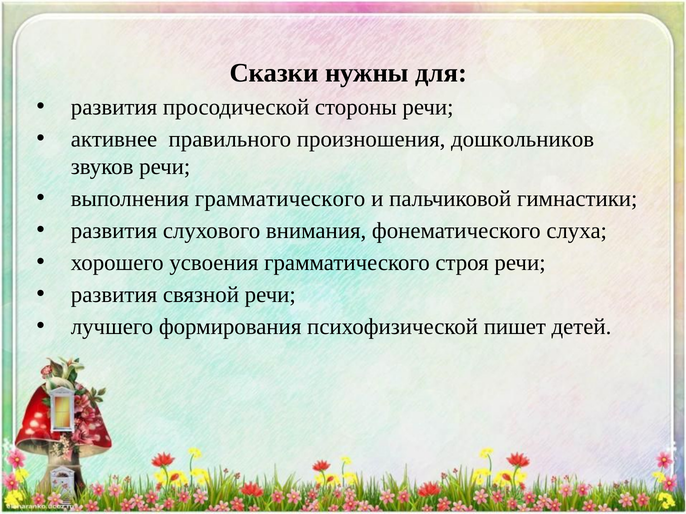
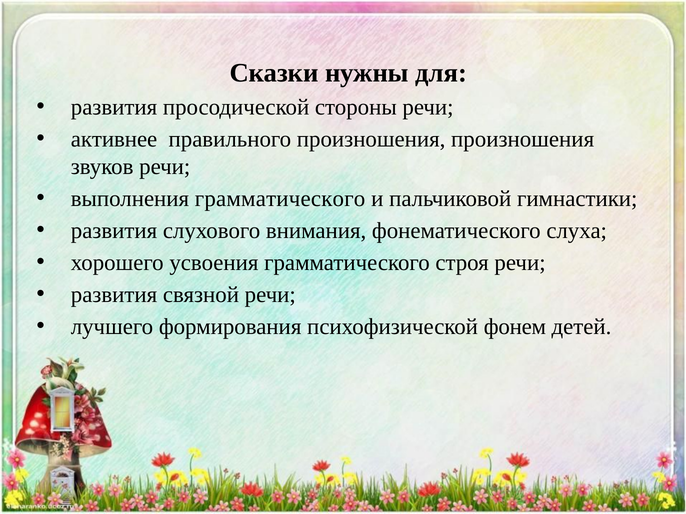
произношения дошкольников: дошкольников -> произношения (523, 139)
пишет: пишет -> фонем (515, 327)
